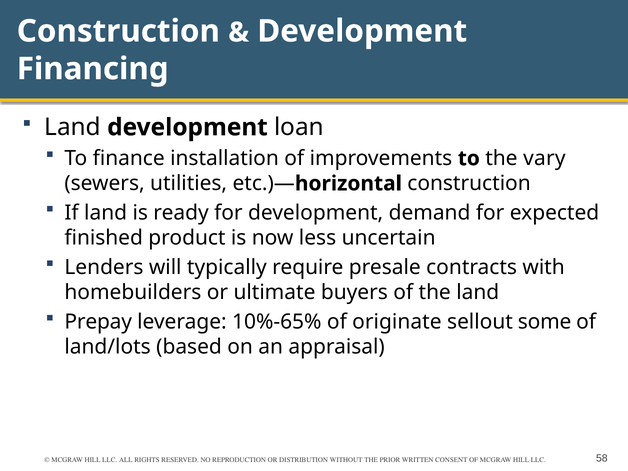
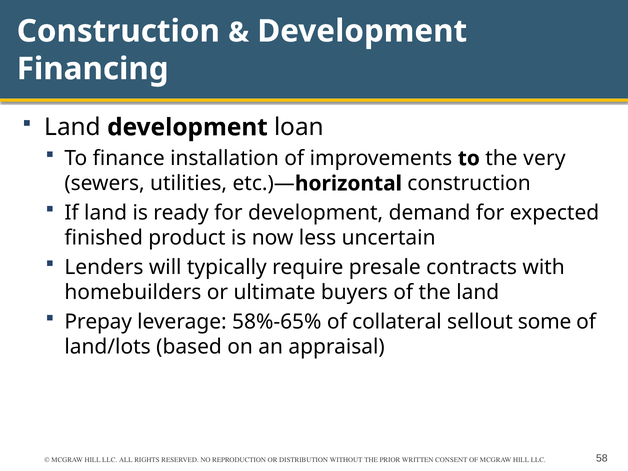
vary: vary -> very (544, 158)
10%-65%: 10%-65% -> 58%-65% (277, 322)
originate: originate -> collateral (397, 322)
